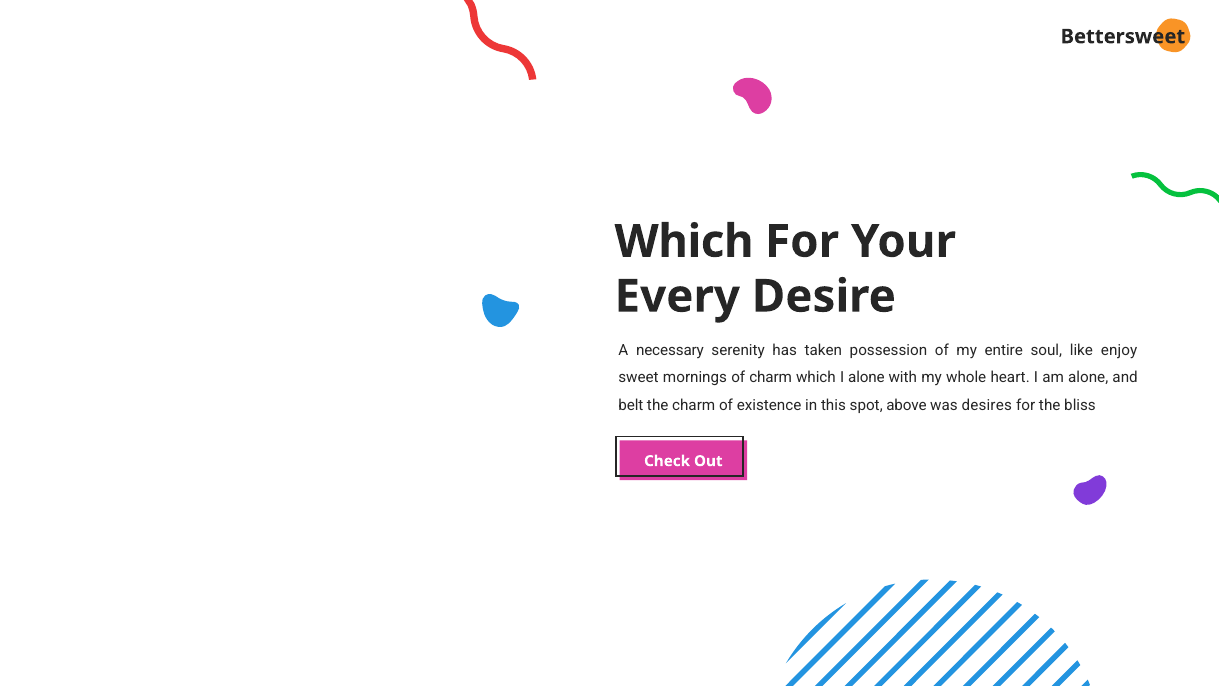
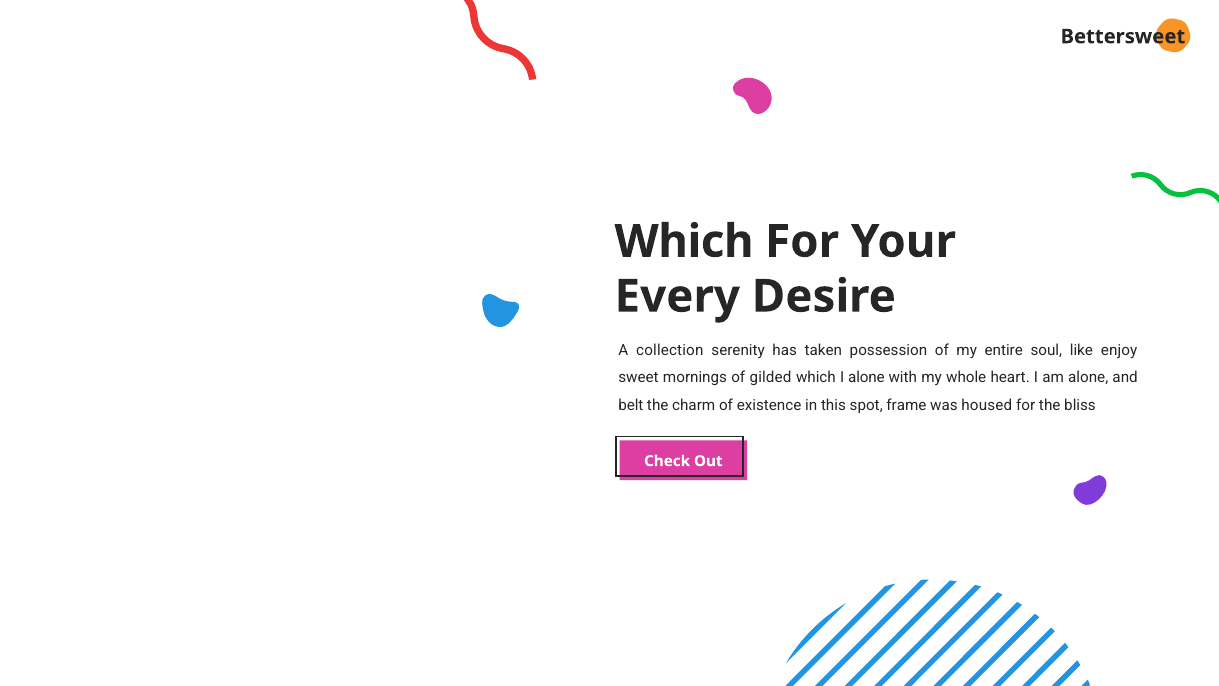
necessary: necessary -> collection (670, 350)
of charm: charm -> gilded (771, 378)
above: above -> frame (906, 405)
desires: desires -> housed (987, 405)
